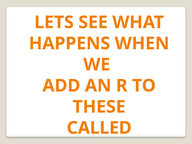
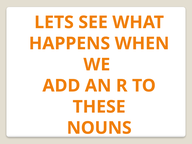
CALLED: CALLED -> NOUNS (99, 128)
